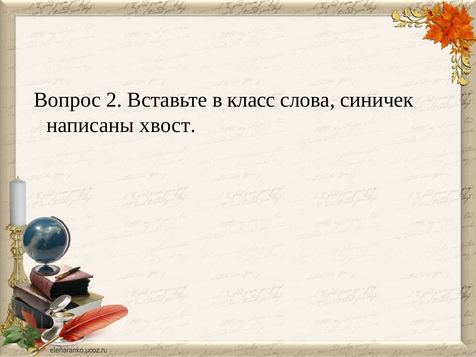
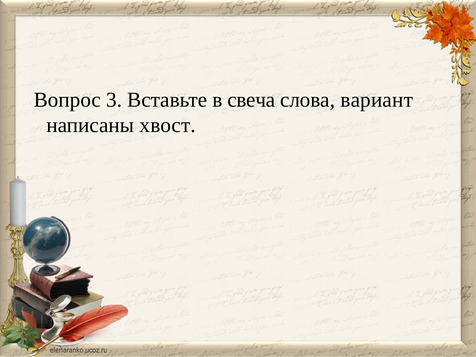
2: 2 -> 3 (114, 100)
класс: класс -> свеча (251, 100)
синичек: синичек -> вариант (377, 100)
